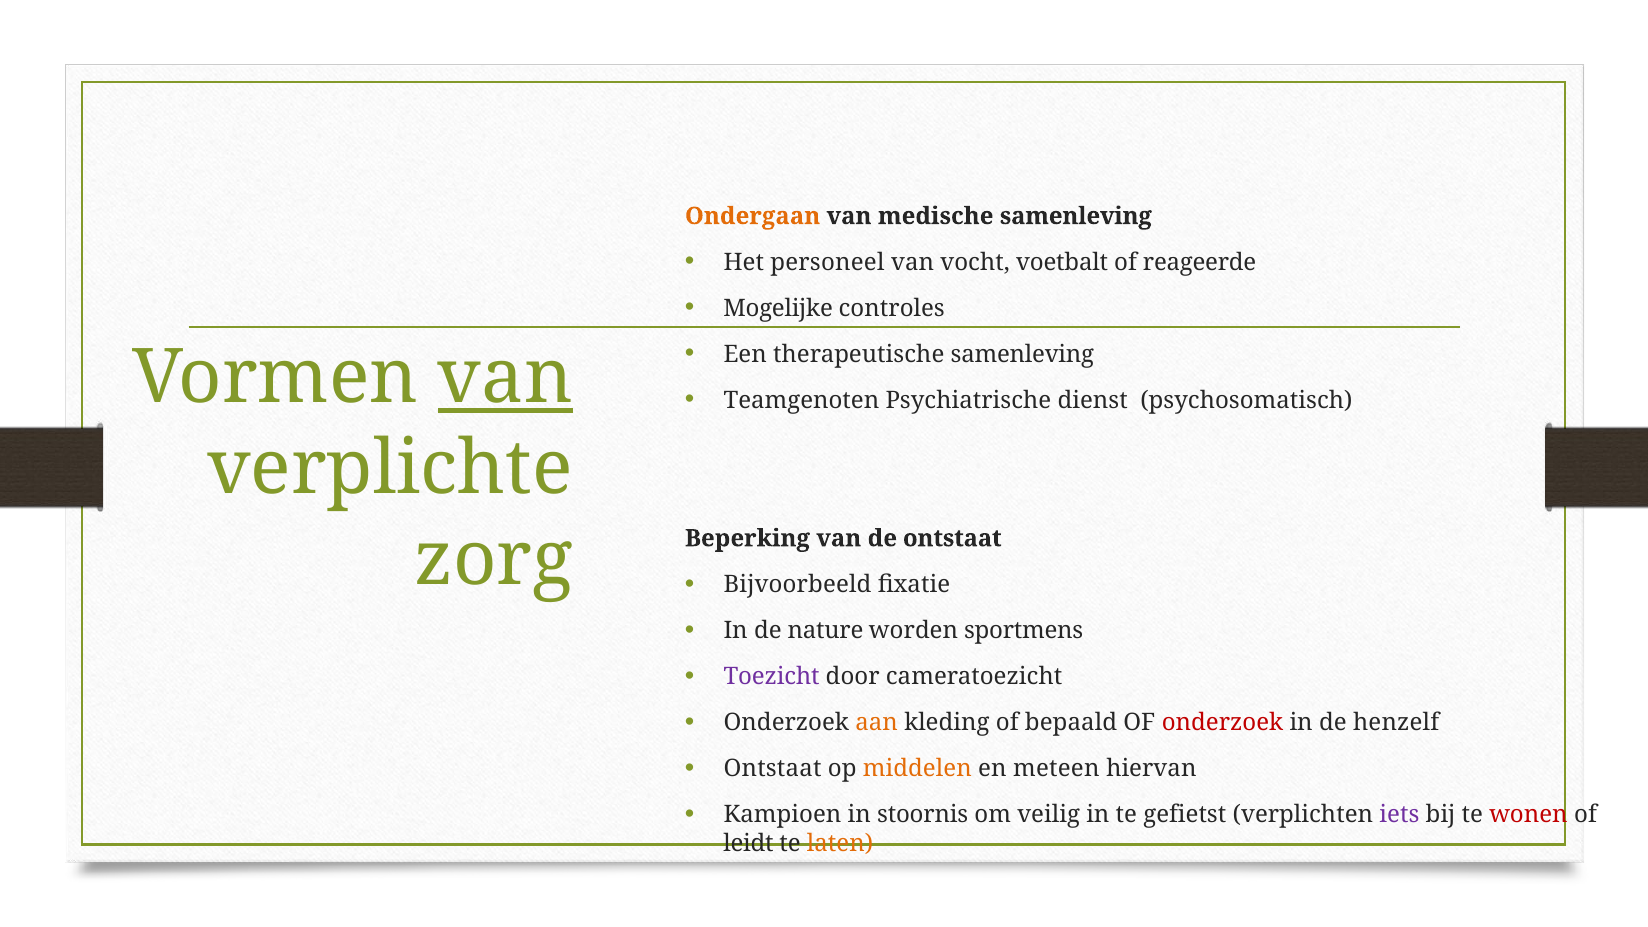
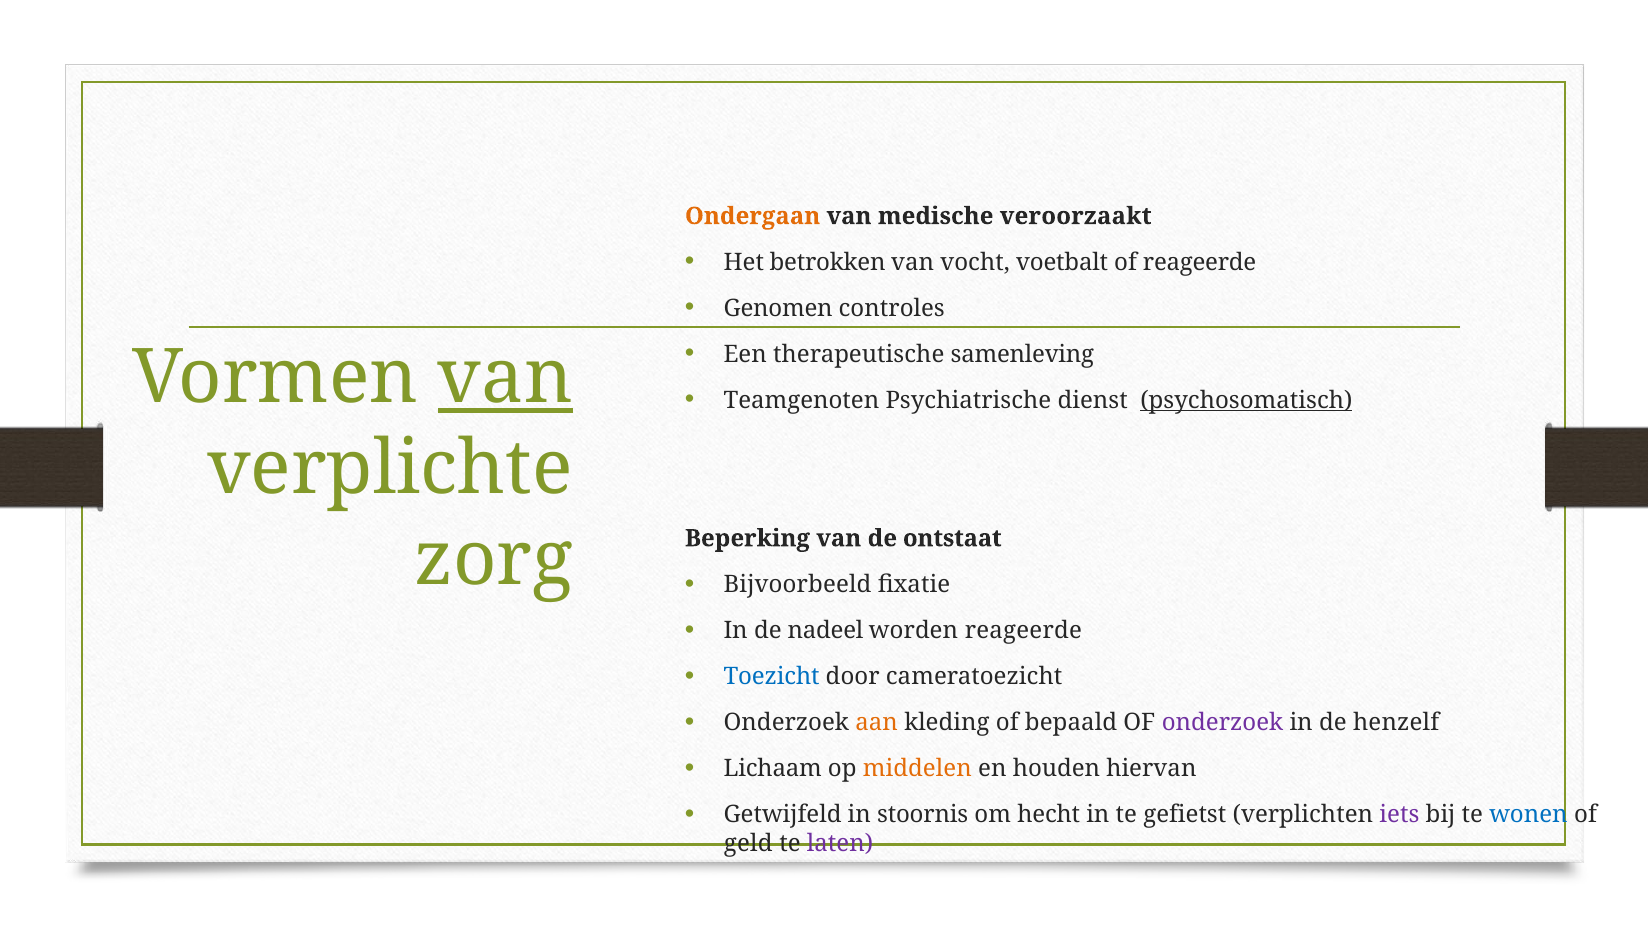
medische samenleving: samenleving -> veroorzaakt (1076, 216)
personeel: personeel -> betrokken (828, 262)
Mogelijke: Mogelijke -> Genomen (778, 308)
psychosomatisch underline: none -> present (1246, 400)
nature: nature -> nadeel (825, 630)
worden sportmens: sportmens -> reageerde (1023, 630)
Toezicht colour: purple -> blue (772, 676)
onderzoek colour: red -> purple (1223, 722)
Ontstaat: Ontstaat -> Lichaam (773, 769)
meteen: meteen -> houden (1056, 769)
Kampioen: Kampioen -> Getwijfeld (783, 815)
veilig: veilig -> hecht (1049, 815)
wonen colour: red -> blue (1528, 815)
leidt: leidt -> geld (748, 843)
laten colour: orange -> purple (840, 843)
